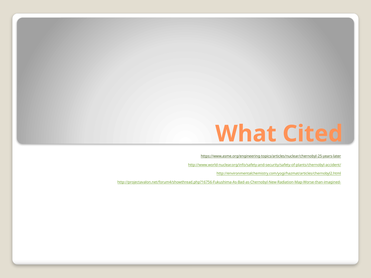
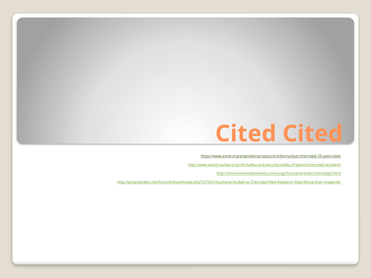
What: What -> Cited (246, 134)
